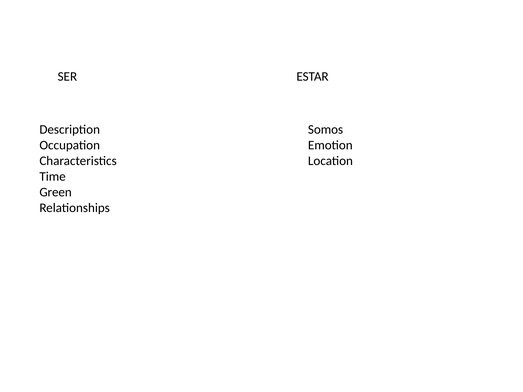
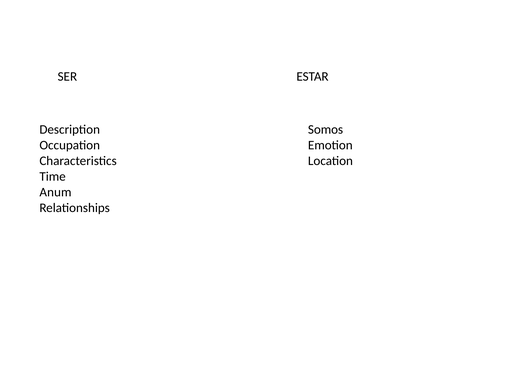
Green: Green -> Anum (55, 192)
